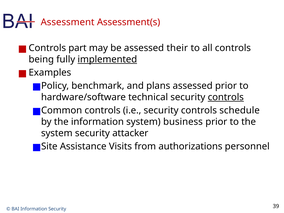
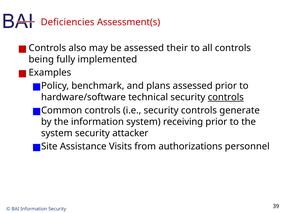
Assessment: Assessment -> Deficiencies (68, 22)
part: part -> also (77, 48)
implemented underline: present -> none (107, 59)
schedule: schedule -> generate (240, 110)
business: business -> receiving (183, 122)
